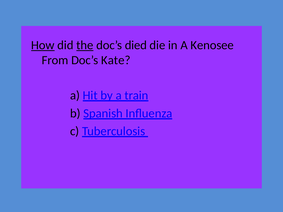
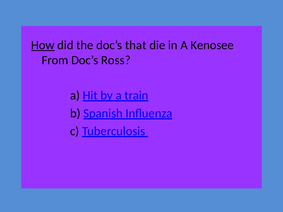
the underline: present -> none (85, 45)
died: died -> that (136, 45)
Kate: Kate -> Ross (116, 60)
